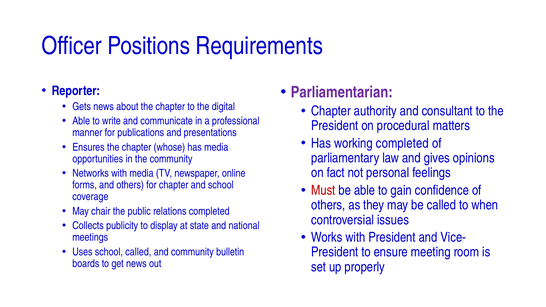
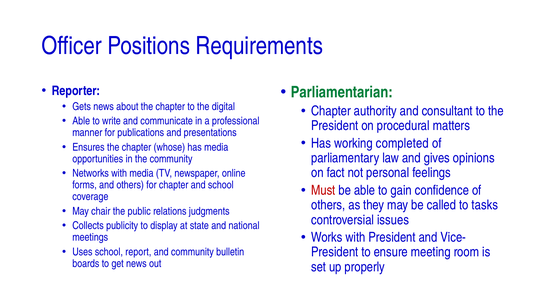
Parliamentarian colour: purple -> green (342, 92)
when: when -> tasks (485, 205)
relations completed: completed -> judgments (209, 211)
school called: called -> report (138, 252)
